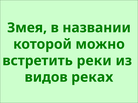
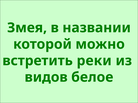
реках: реках -> белое (92, 78)
